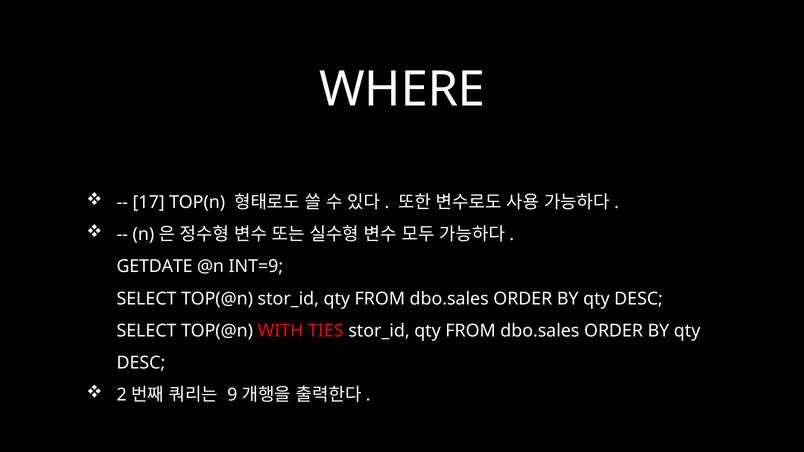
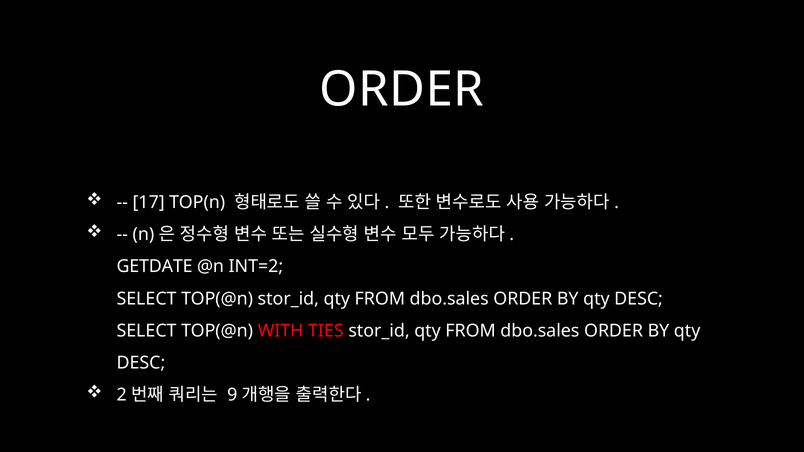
WHERE: WHERE -> ORDER (402, 90)
INT=9: INT=9 -> INT=2 (256, 267)
